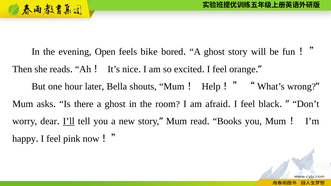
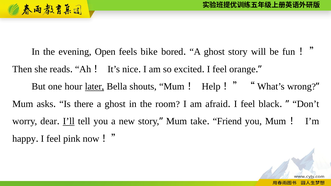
later underline: none -> present (94, 87)
read: read -> take (199, 121)
Books: Books -> Friend (227, 121)
